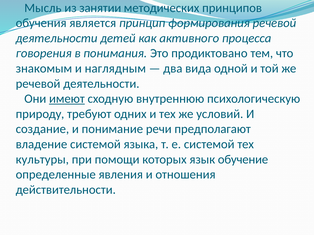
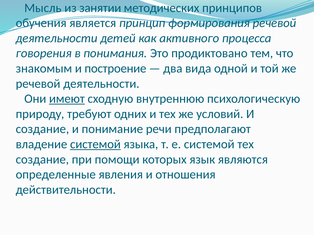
наглядным: наглядным -> построение (115, 69)
системой underline: none -> present (95, 145)
культуры: культуры -> создание (42, 160)
обучение: обучение -> являются (243, 160)
